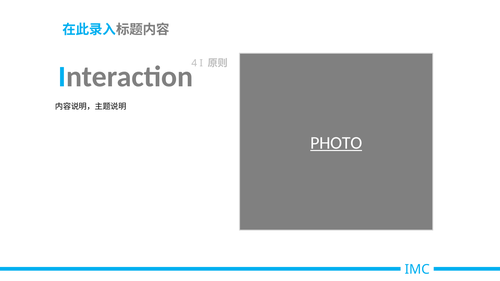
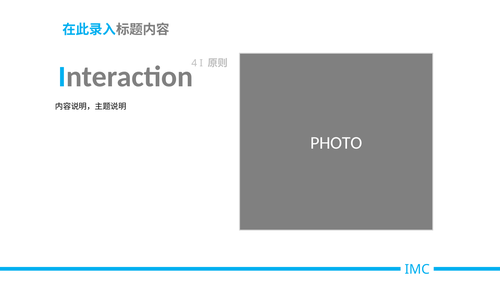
PHOTO underline: present -> none (336, 143)
